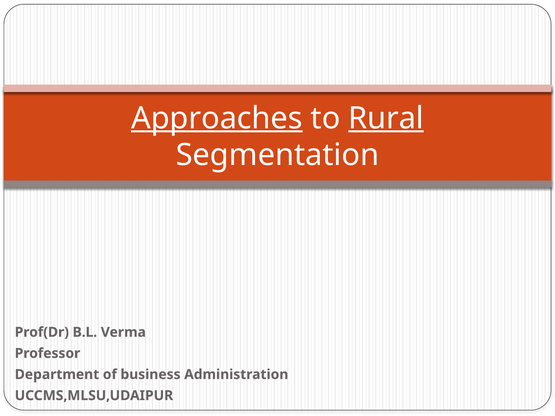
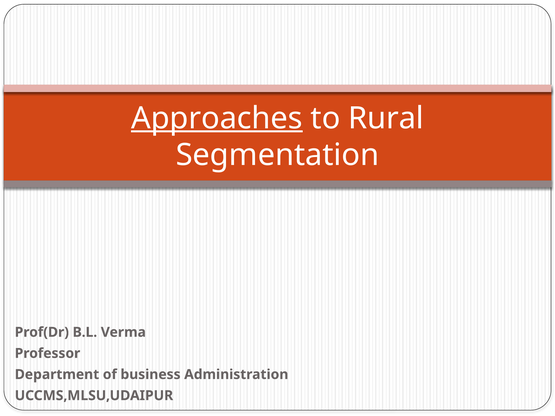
Rural underline: present -> none (386, 118)
